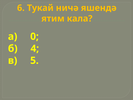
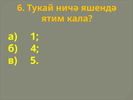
0: 0 -> 1 (35, 36)
